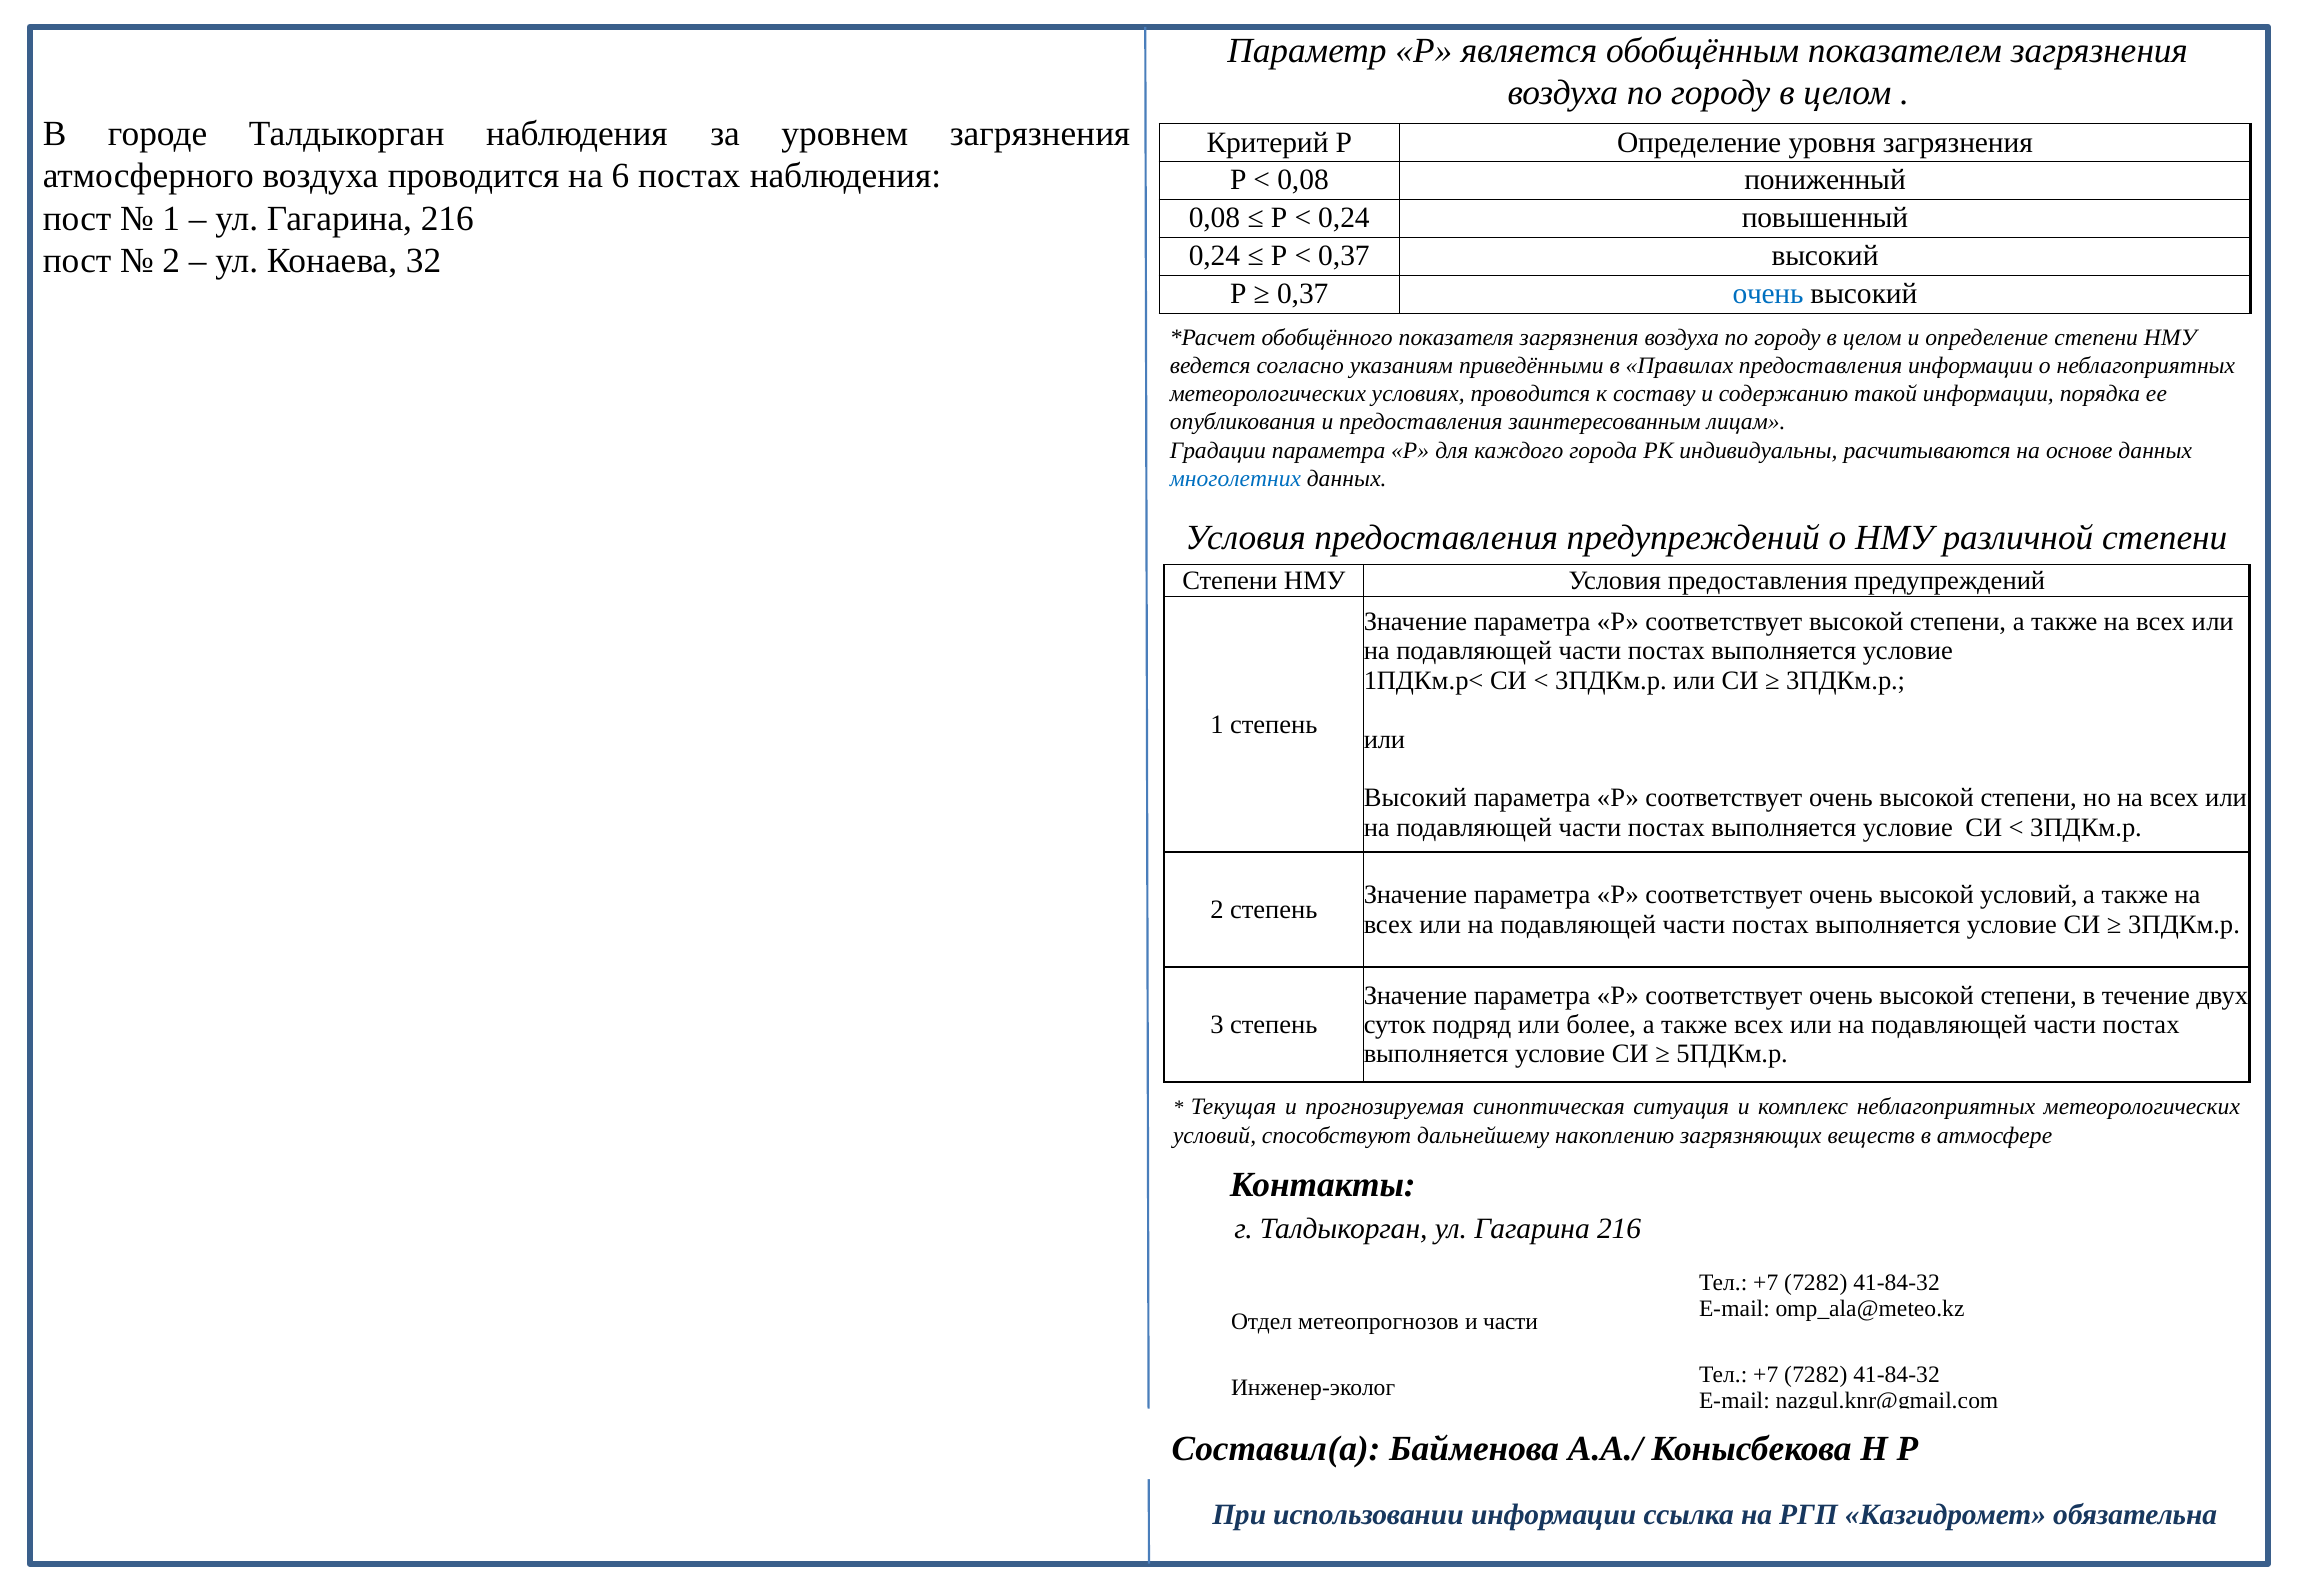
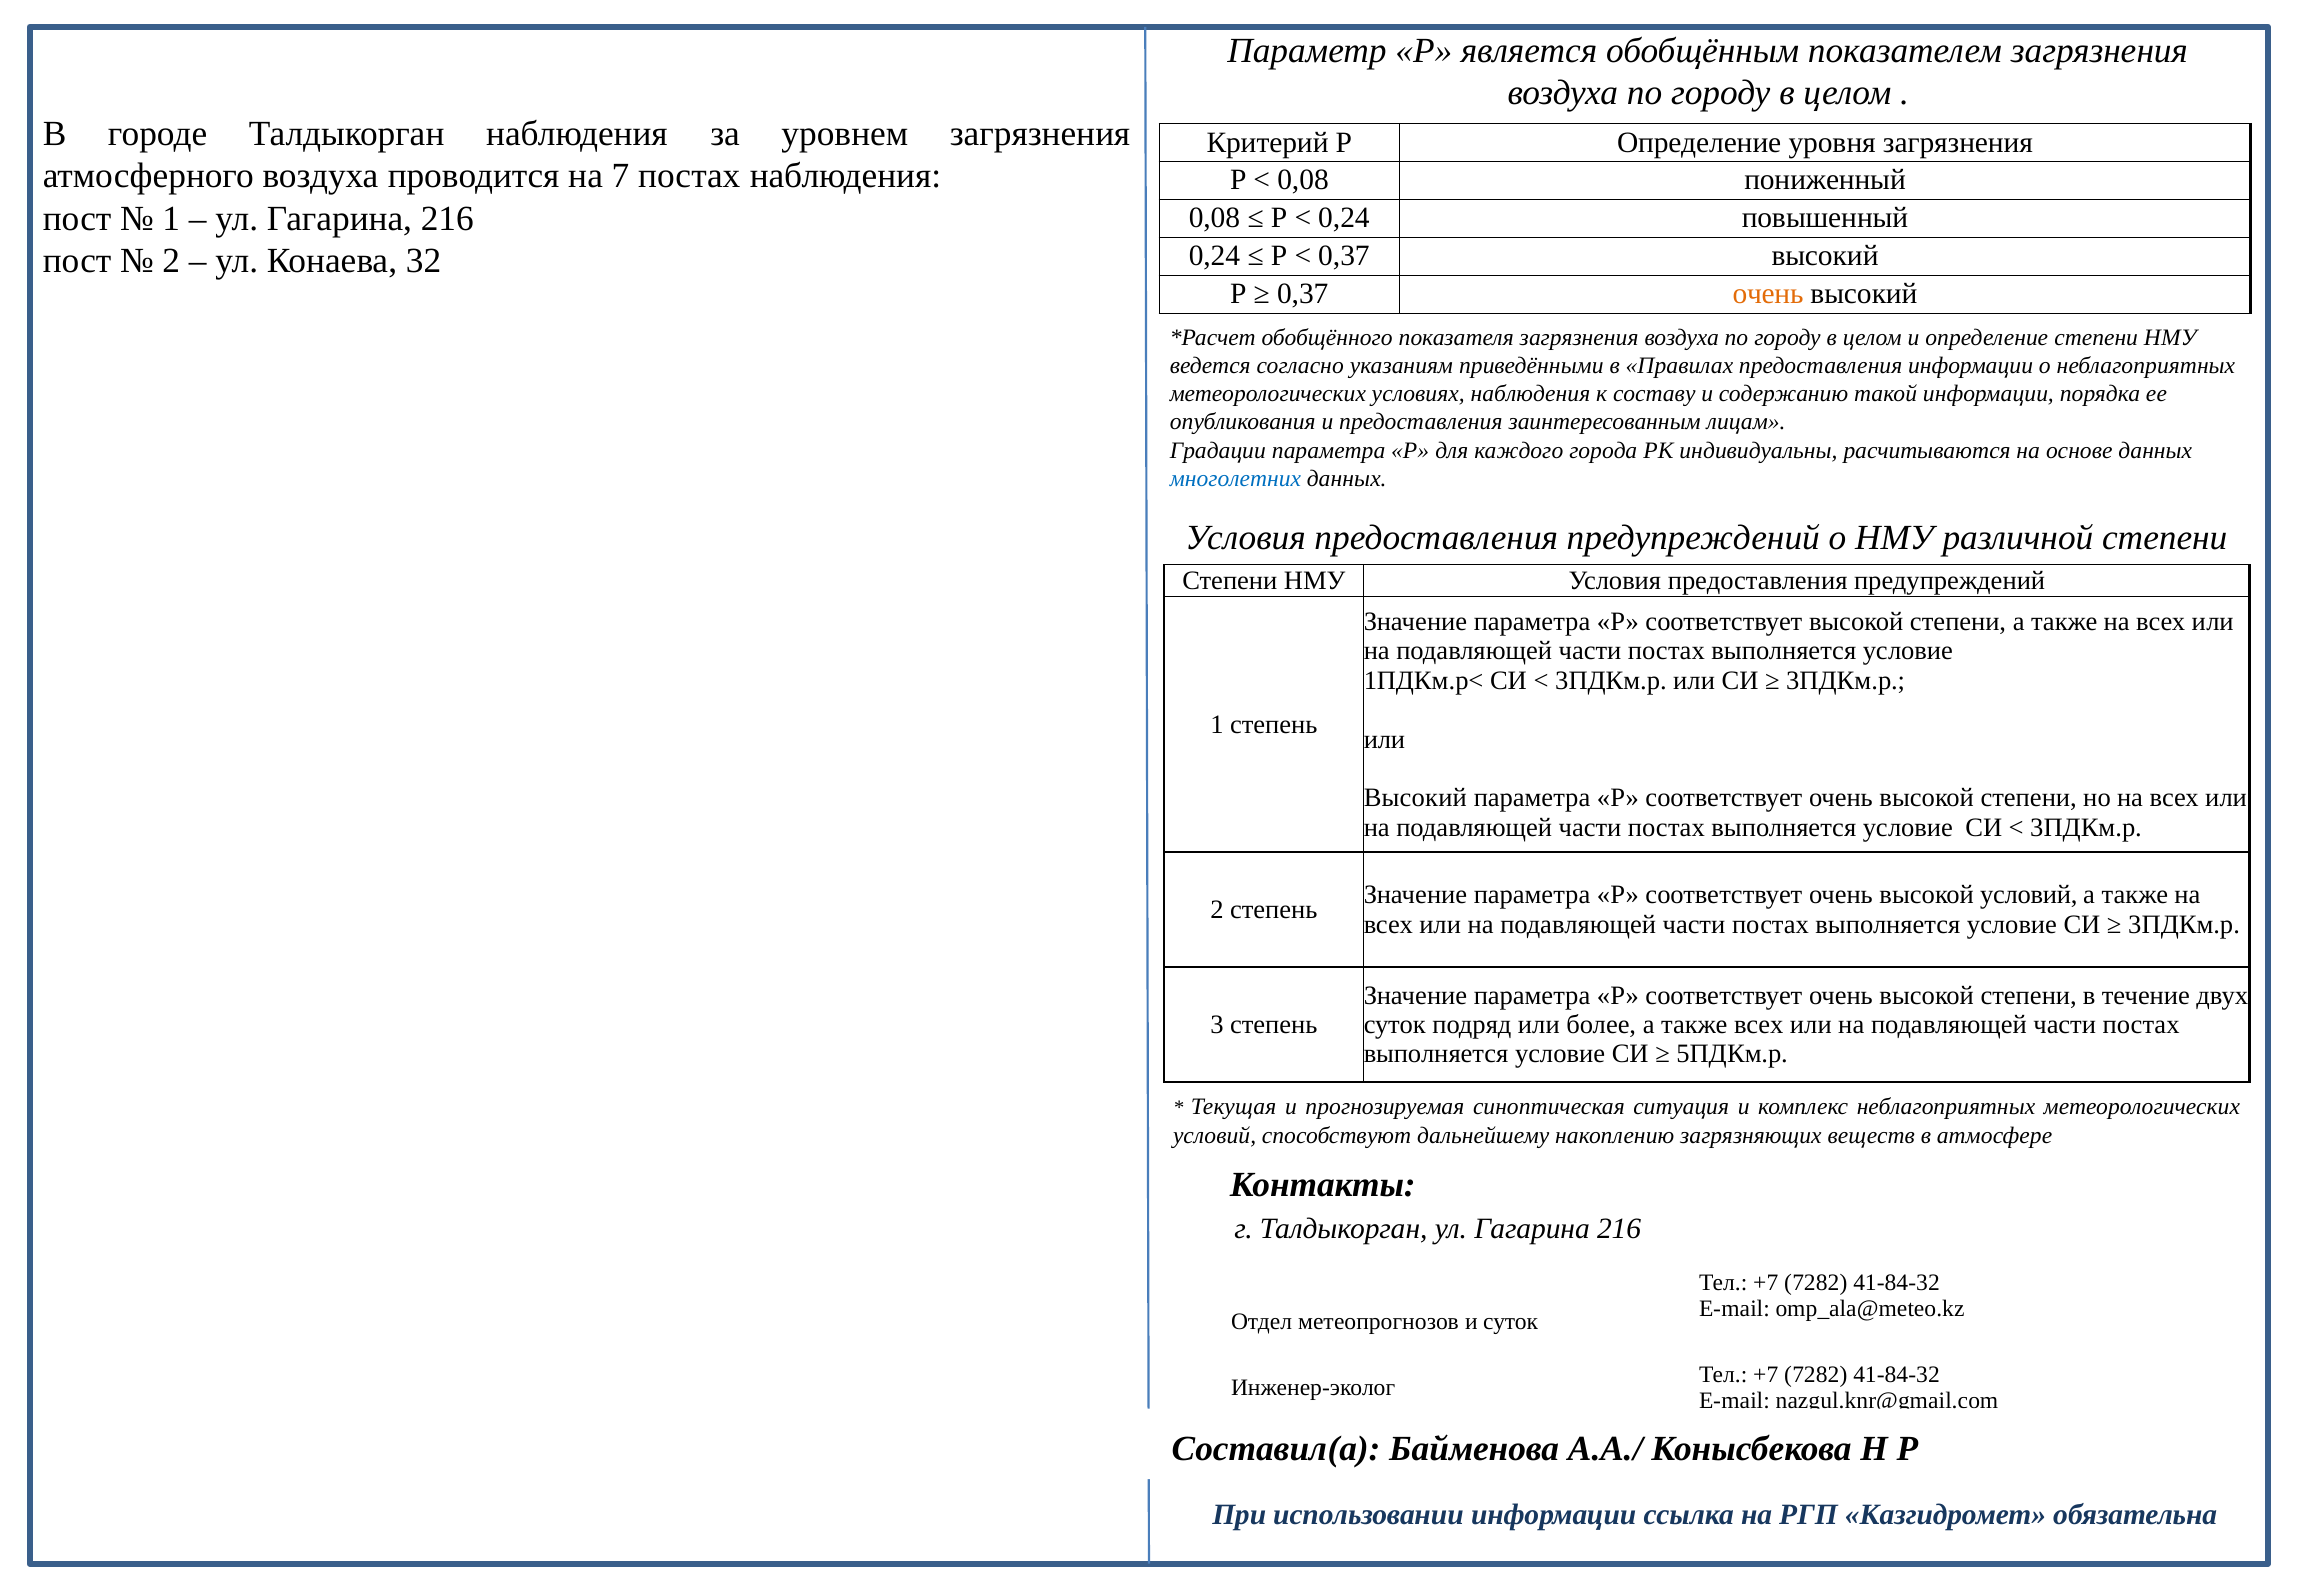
6: 6 -> 7 (620, 176)
очень colour: blue -> orange (1768, 294)
условиях проводится: проводится -> наблюдения (1530, 394)
и части: части -> суток (1511, 1322)
